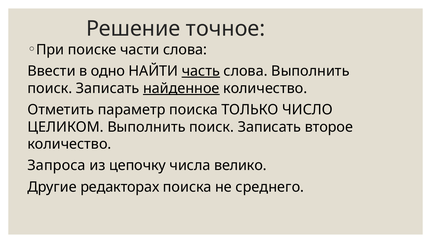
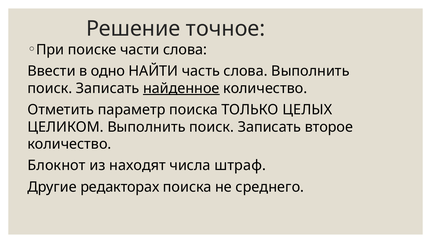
часть underline: present -> none (201, 71)
ЧИСЛО: ЧИСЛО -> ЦЕЛЫХ (307, 109)
Запроса: Запроса -> Блокнот (57, 165)
цепочку: цепочку -> находят (137, 165)
велико: велико -> штраф (240, 165)
